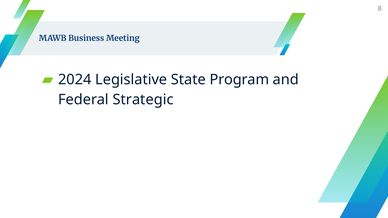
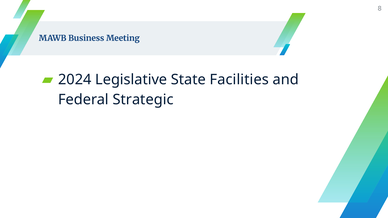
Program: Program -> Facilities (239, 80)
